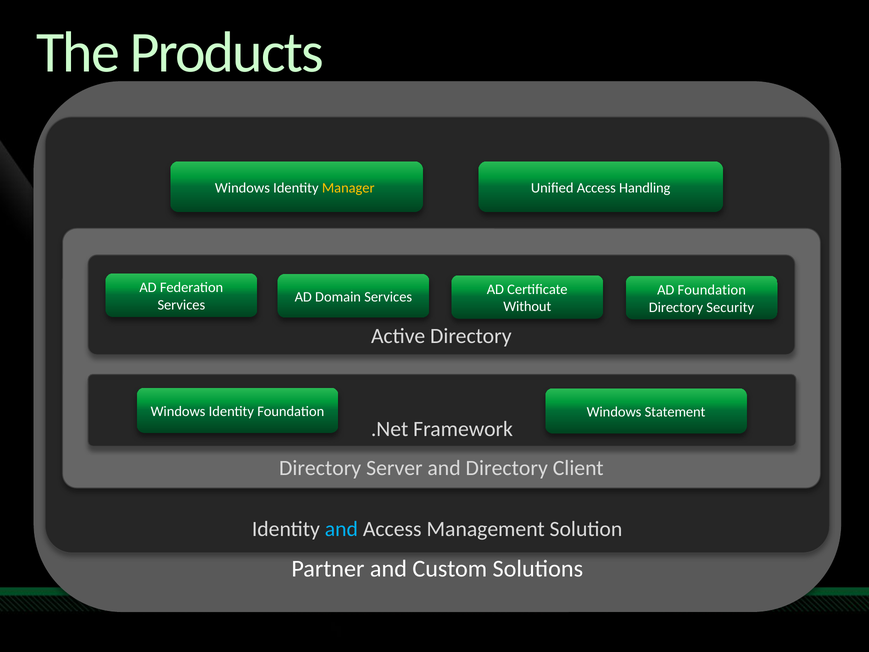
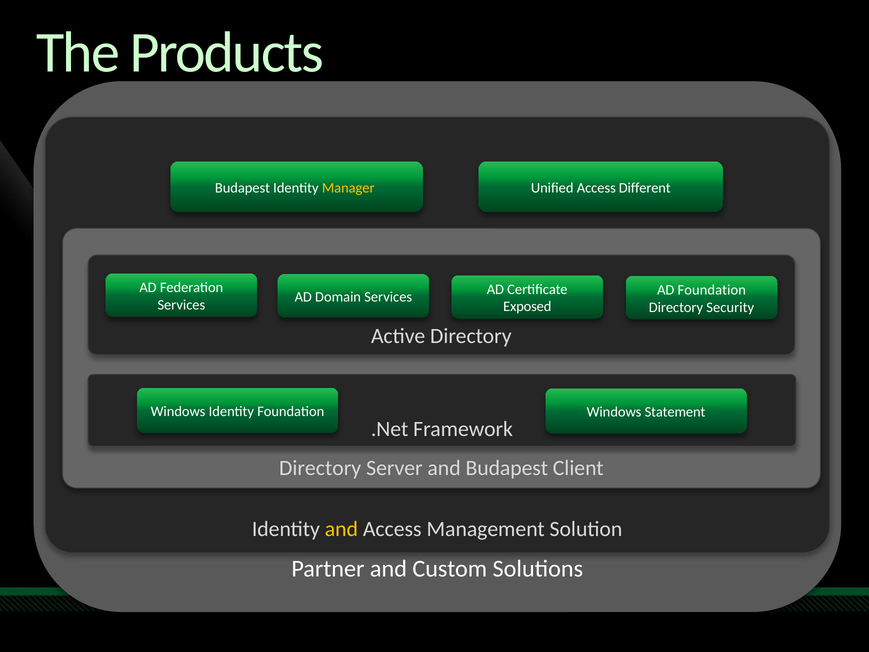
Windows: Windows -> Budapest (242, 188)
Handling: Handling -> Different (645, 188)
Without: Without -> Exposed (527, 307)
and Directory: Directory -> Budapest (507, 468)
and colour: light blue -> yellow (341, 529)
